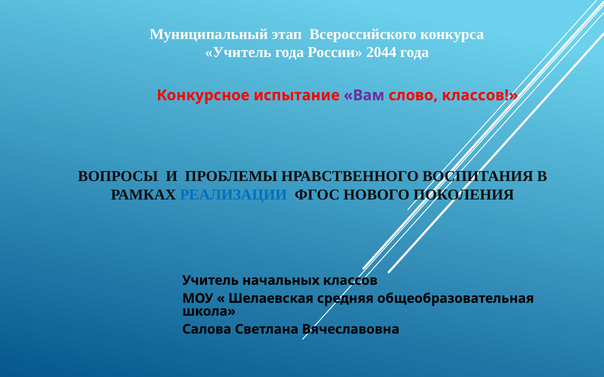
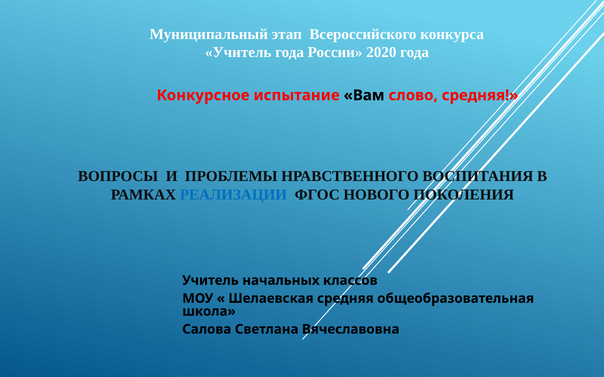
2044: 2044 -> 2020 (381, 52)
Вам colour: purple -> black (364, 95)
слово классов: классов -> средняя (480, 95)
